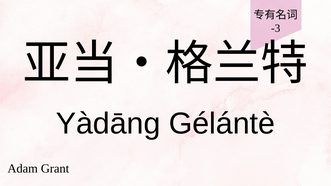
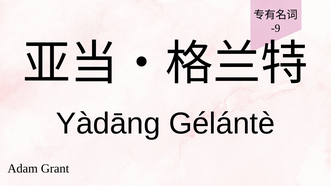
-3: -3 -> -9 (276, 28)
